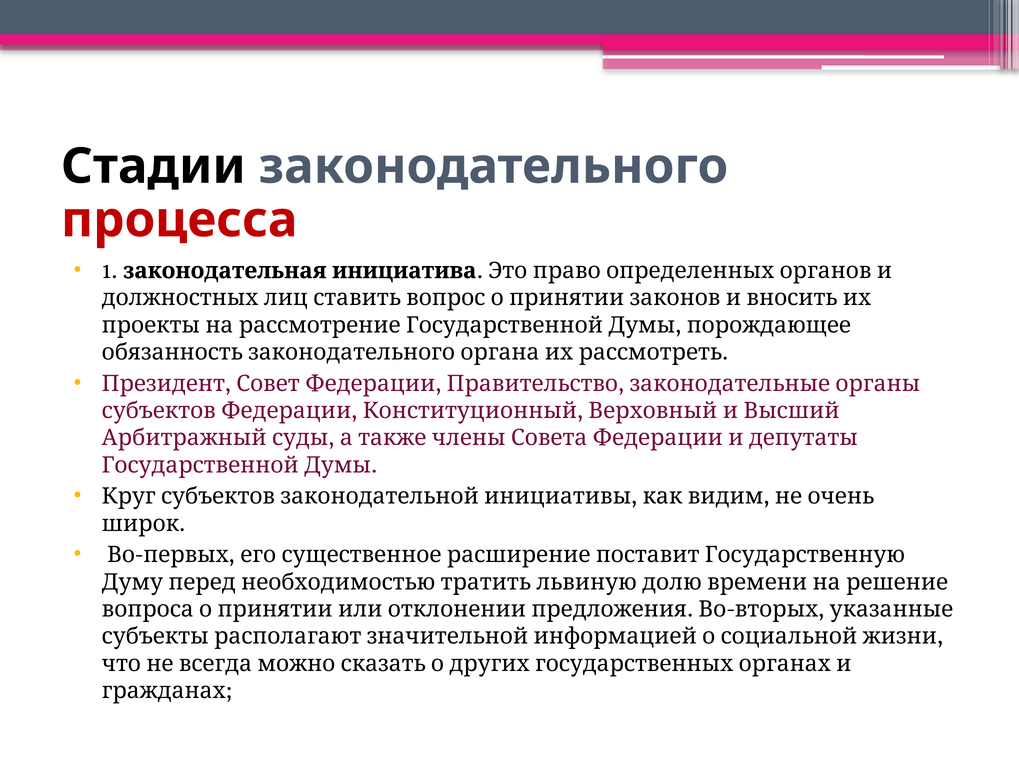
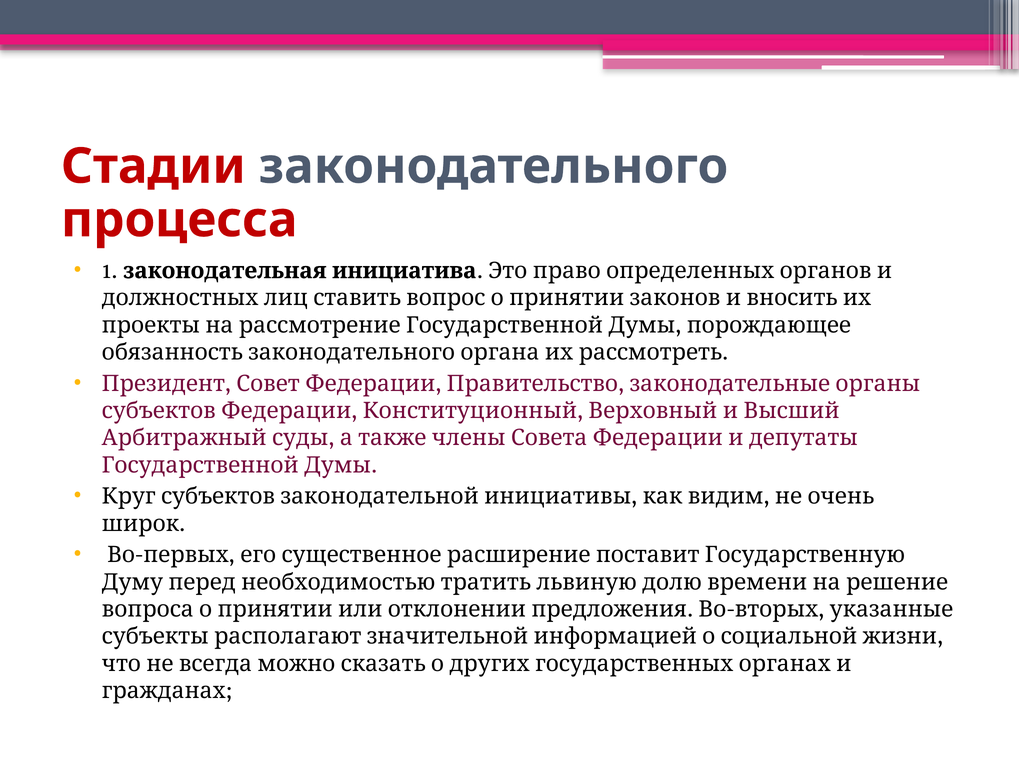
Стадии colour: black -> red (153, 166)
